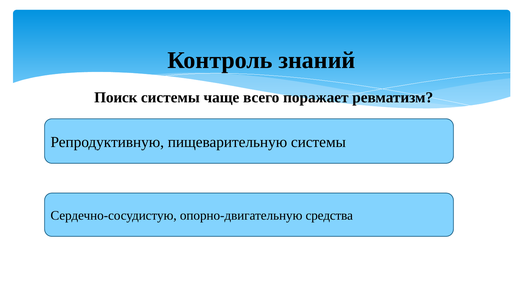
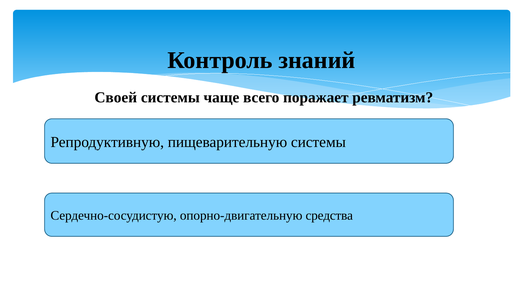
Поиск: Поиск -> Своей (116, 97)
